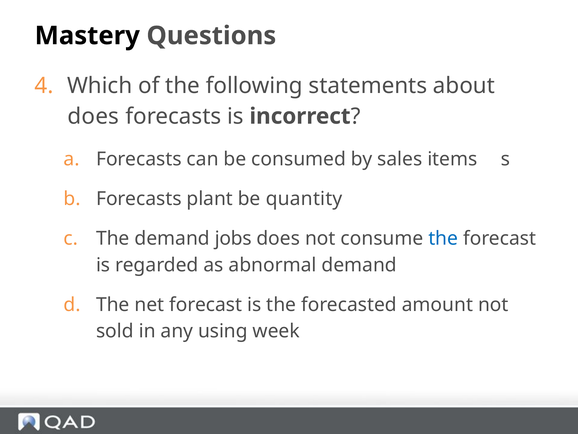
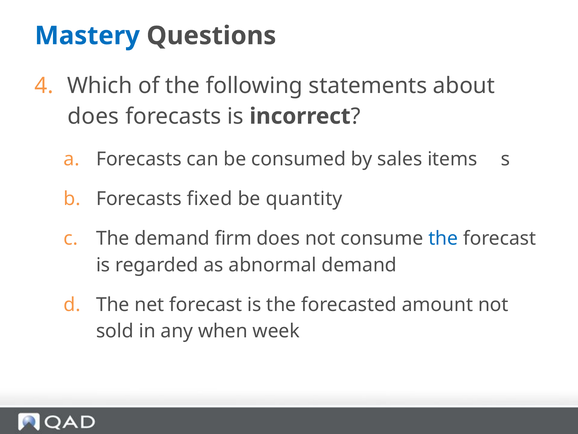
Mastery colour: black -> blue (87, 36)
plant: plant -> fixed (210, 199)
jobs: jobs -> firm (233, 238)
using: using -> when (223, 331)
